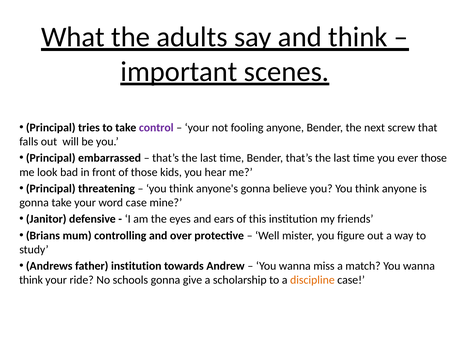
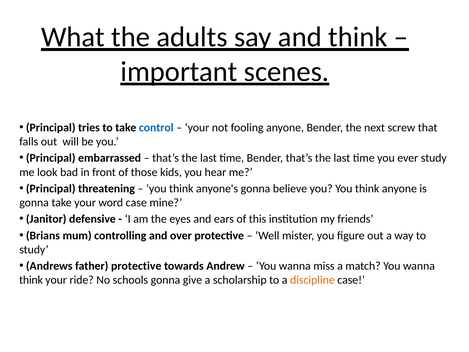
control colour: purple -> blue (156, 127)
ever those: those -> study (434, 158)
father institution: institution -> protective (136, 266)
